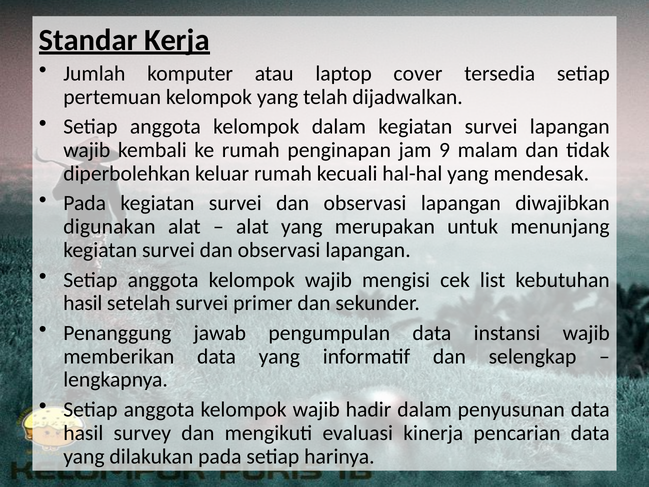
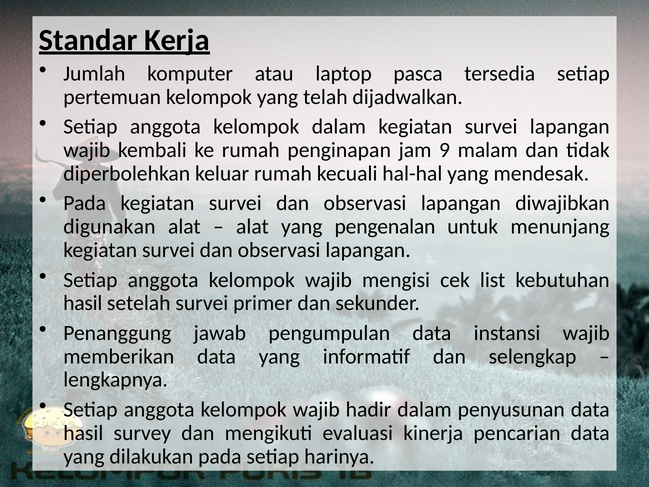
cover: cover -> pasca (418, 74)
merupakan: merupakan -> pengenalan (385, 227)
